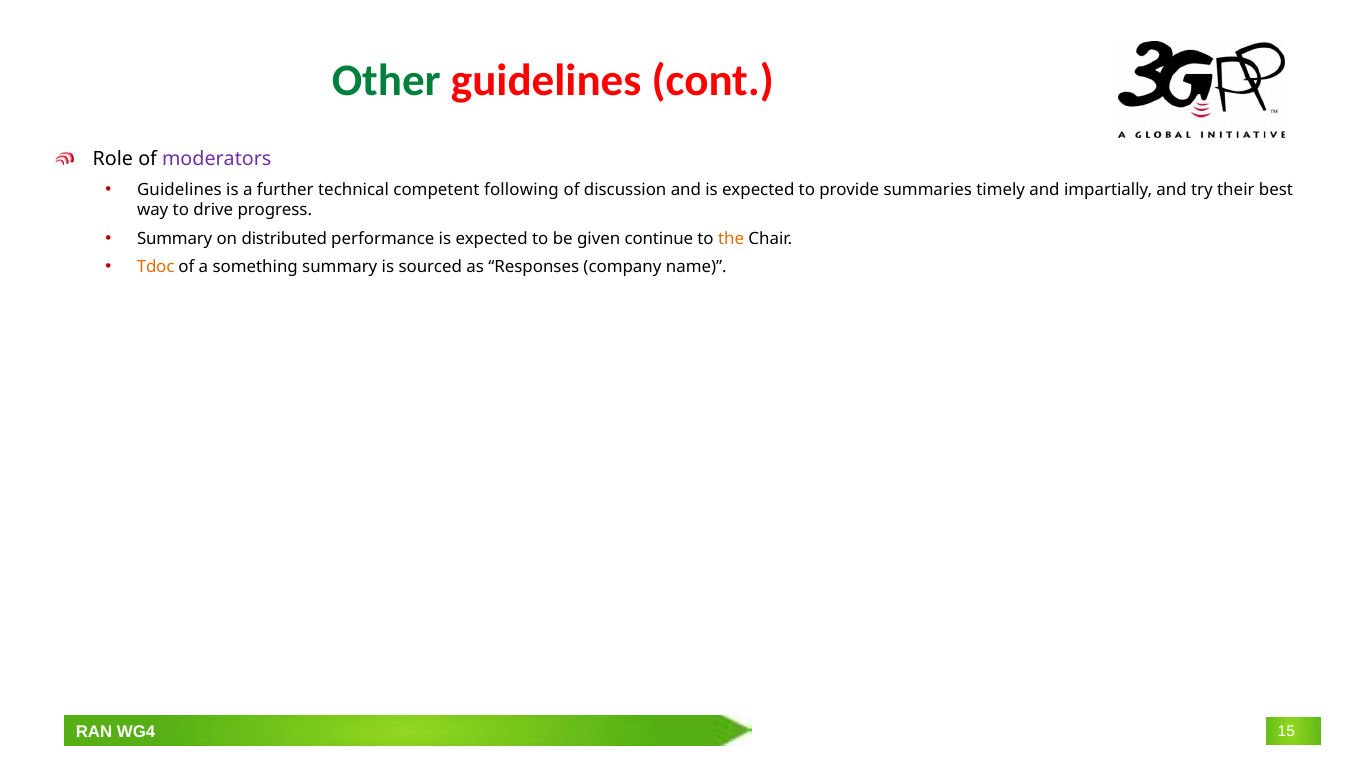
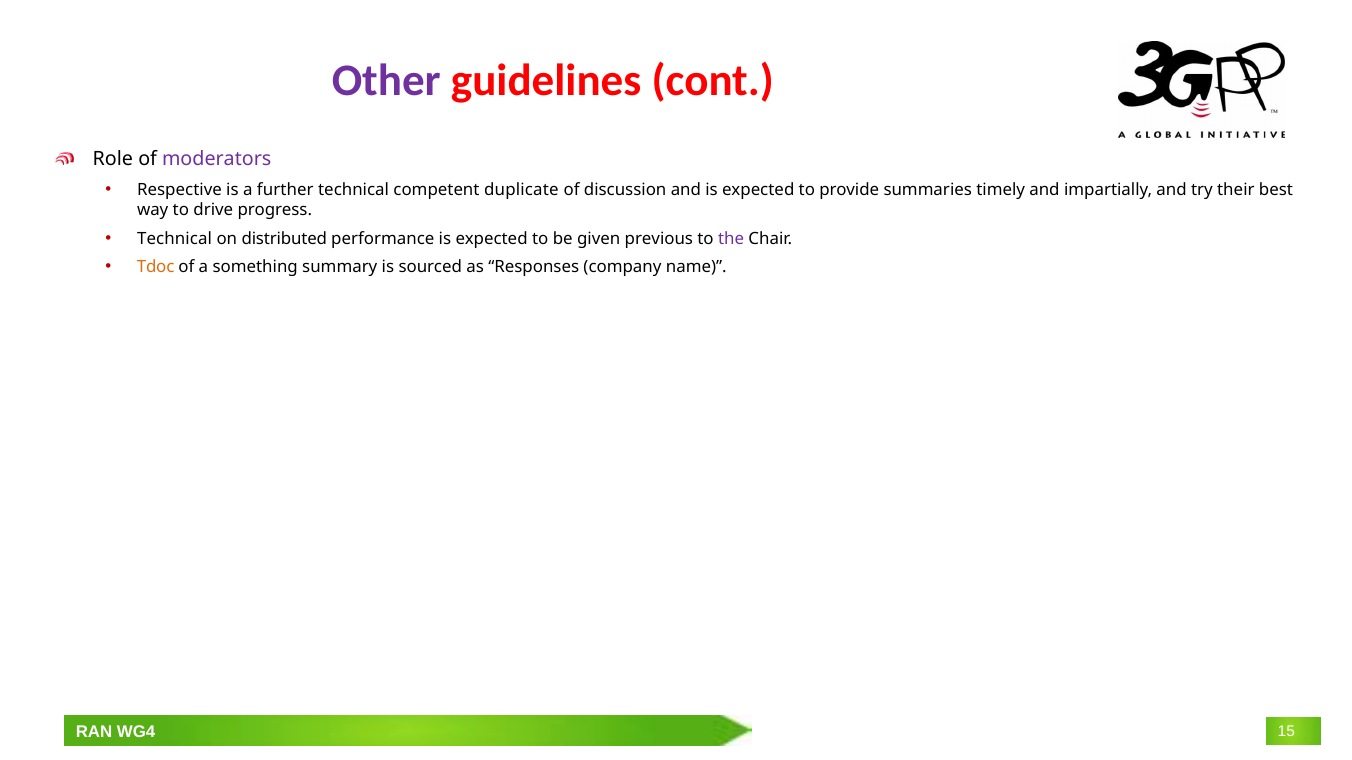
Other colour: green -> purple (386, 81)
Guidelines: Guidelines -> Respective (179, 190)
following: following -> duplicate (521, 190)
Summary: Summary -> Technical (175, 239)
continue: continue -> previous (659, 239)
the colour: orange -> purple (731, 239)
